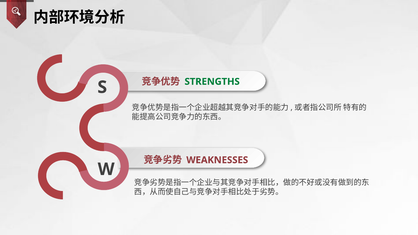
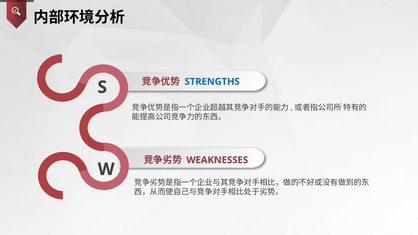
STRENGTHS colour: green -> blue (212, 82)
